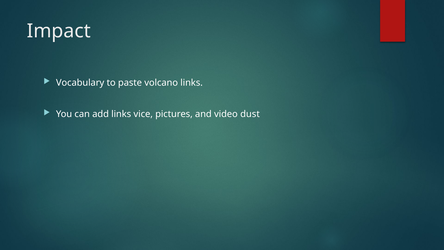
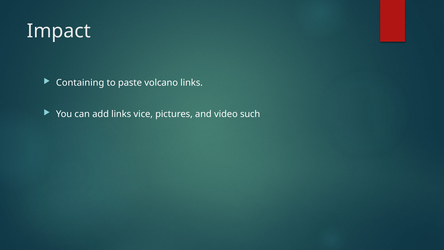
Vocabulary: Vocabulary -> Containing (80, 83)
dust: dust -> such (250, 114)
